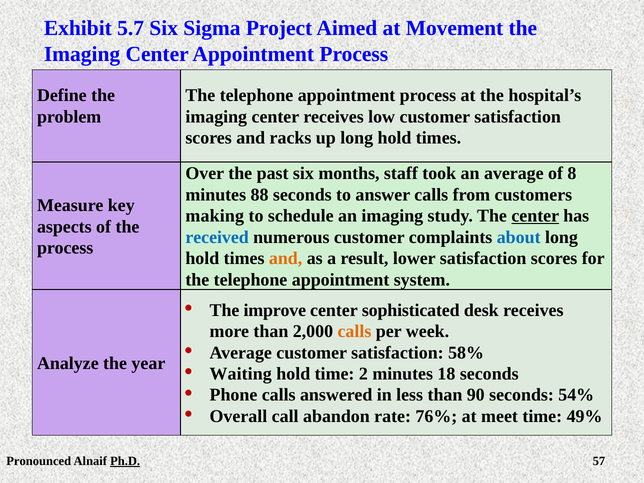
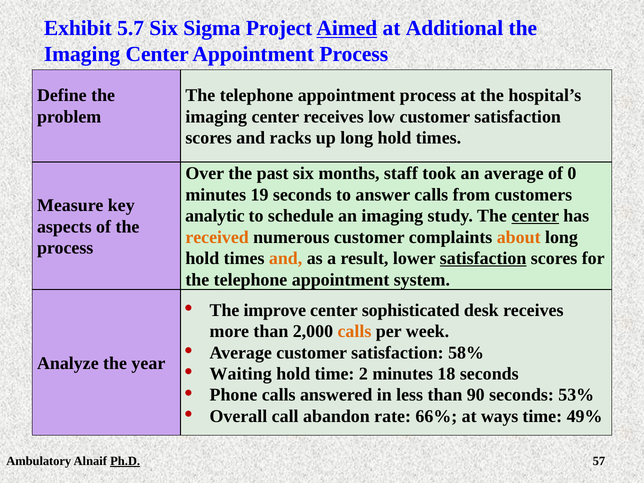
Aimed underline: none -> present (347, 28)
Movement: Movement -> Additional (455, 28)
8: 8 -> 0 (572, 174)
88: 88 -> 19 (260, 195)
making: making -> analytic (215, 216)
received colour: blue -> orange (217, 237)
about colour: blue -> orange (519, 237)
satisfaction underline: none -> present (483, 258)
54%: 54% -> 53% (576, 395)
76%: 76% -> 66% (436, 416)
meet: meet -> ways (500, 416)
Pronounced: Pronounced -> Ambulatory (39, 461)
